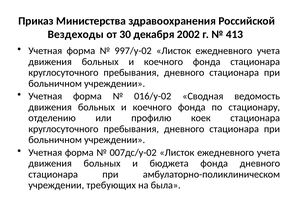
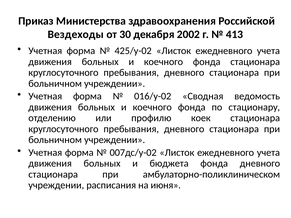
997/у-02: 997/у-02 -> 425/у-02 (133, 51)
требующих: требующих -> расписания (111, 185)
была: была -> июня (166, 185)
